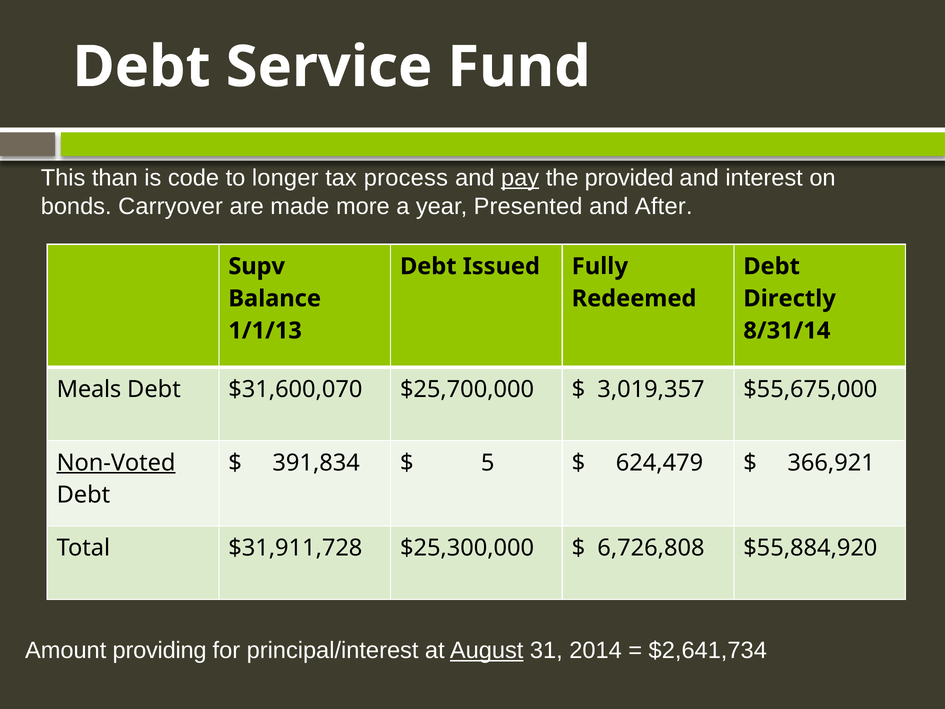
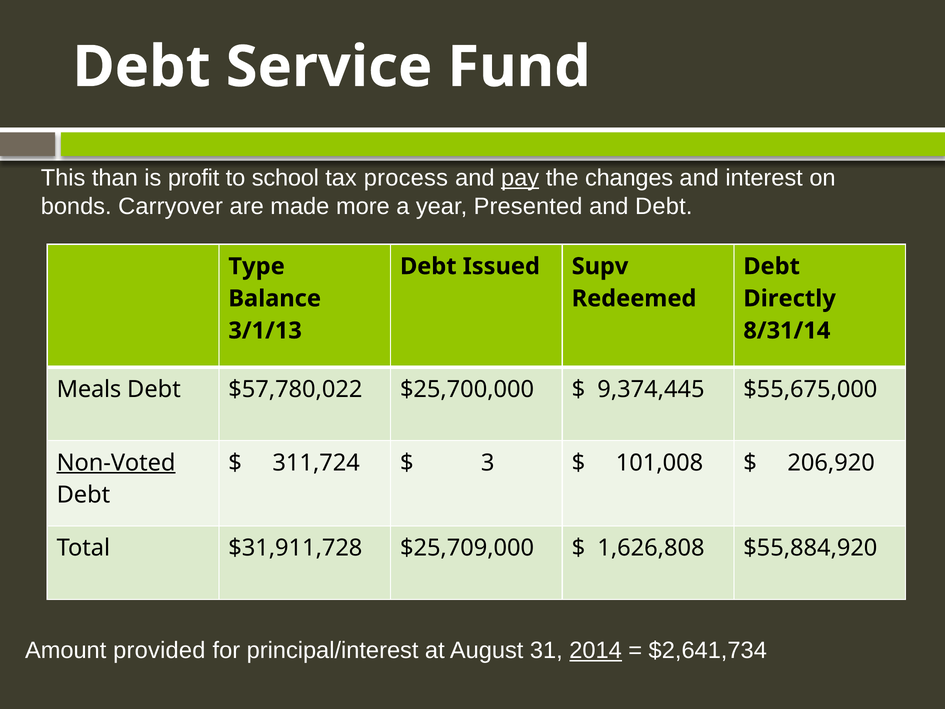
code: code -> profit (194, 178)
longer: longer -> school (285, 178)
provided: provided -> changes (629, 178)
and After: After -> Debt (664, 206)
Supv: Supv -> Type (257, 266)
Fully: Fully -> Supv (600, 266)
1/1/13: 1/1/13 -> 3/1/13 (265, 331)
$31,600,070: $31,600,070 -> $57,780,022 (295, 389)
3,019,357: 3,019,357 -> 9,374,445 (651, 389)
391,834: 391,834 -> 311,724 (316, 463)
5: 5 -> 3 (488, 463)
624,479: 624,479 -> 101,008 (660, 463)
366,921: 366,921 -> 206,920 (831, 463)
$25,300,000: $25,300,000 -> $25,709,000 (467, 548)
6,726,808: 6,726,808 -> 1,626,808 (651, 548)
providing: providing -> provided (159, 650)
August underline: present -> none (487, 650)
2014 underline: none -> present (596, 650)
